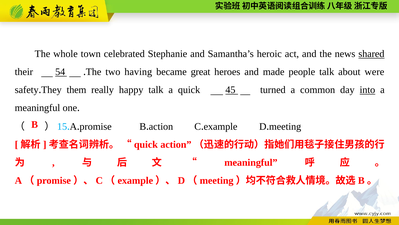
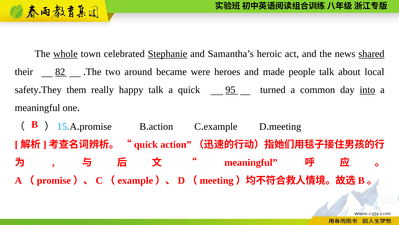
whole underline: none -> present (65, 54)
Stephanie underline: none -> present (168, 54)
54: 54 -> 82 (60, 72)
having: having -> around (138, 72)
great: great -> were (200, 72)
were: were -> local (374, 72)
45: 45 -> 95 (230, 90)
